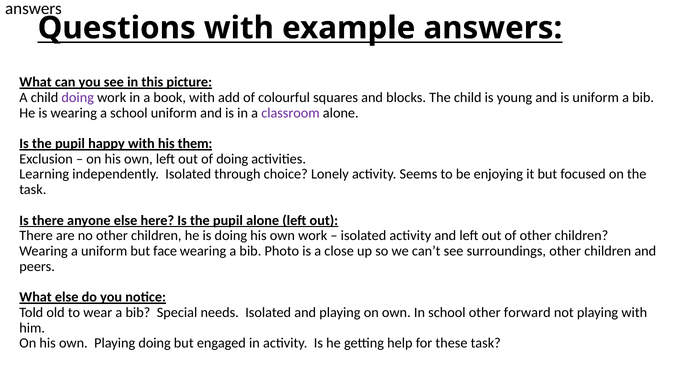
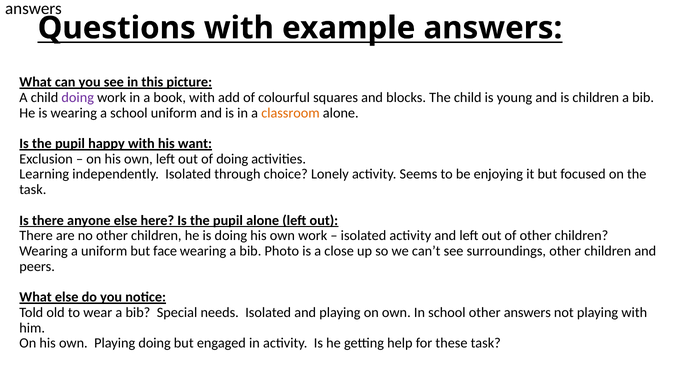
is uniform: uniform -> children (596, 98)
classroom colour: purple -> orange (290, 113)
them: them -> want (195, 144)
other forward: forward -> answers (527, 313)
